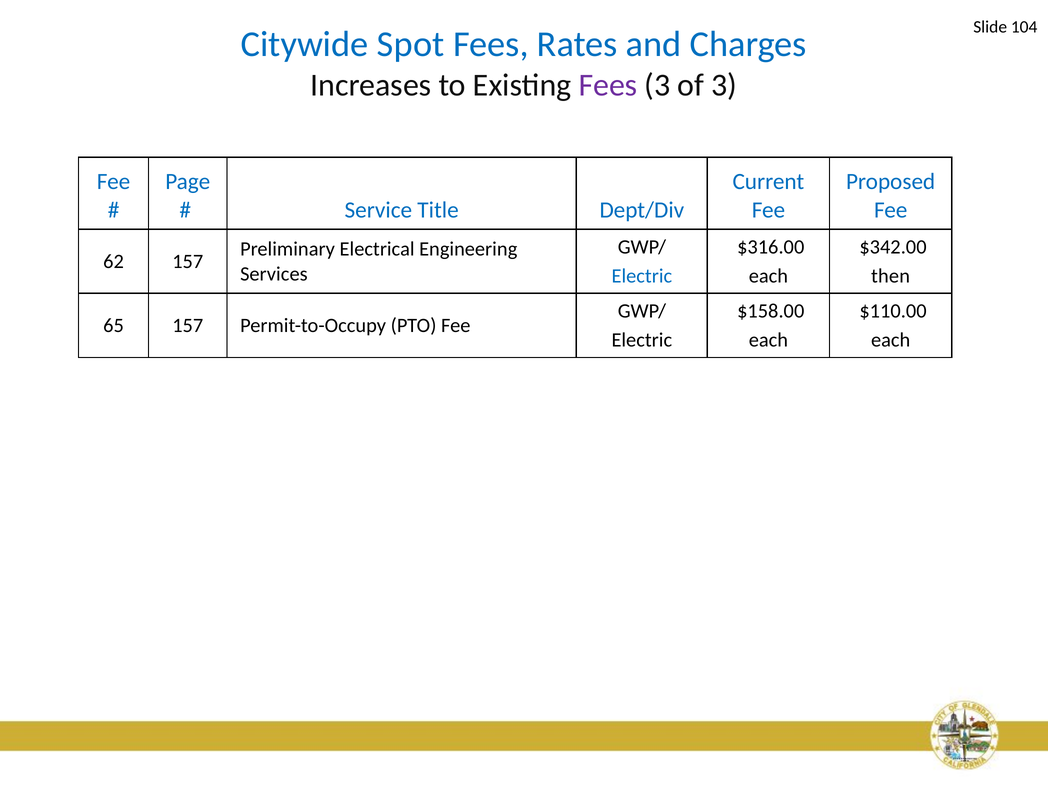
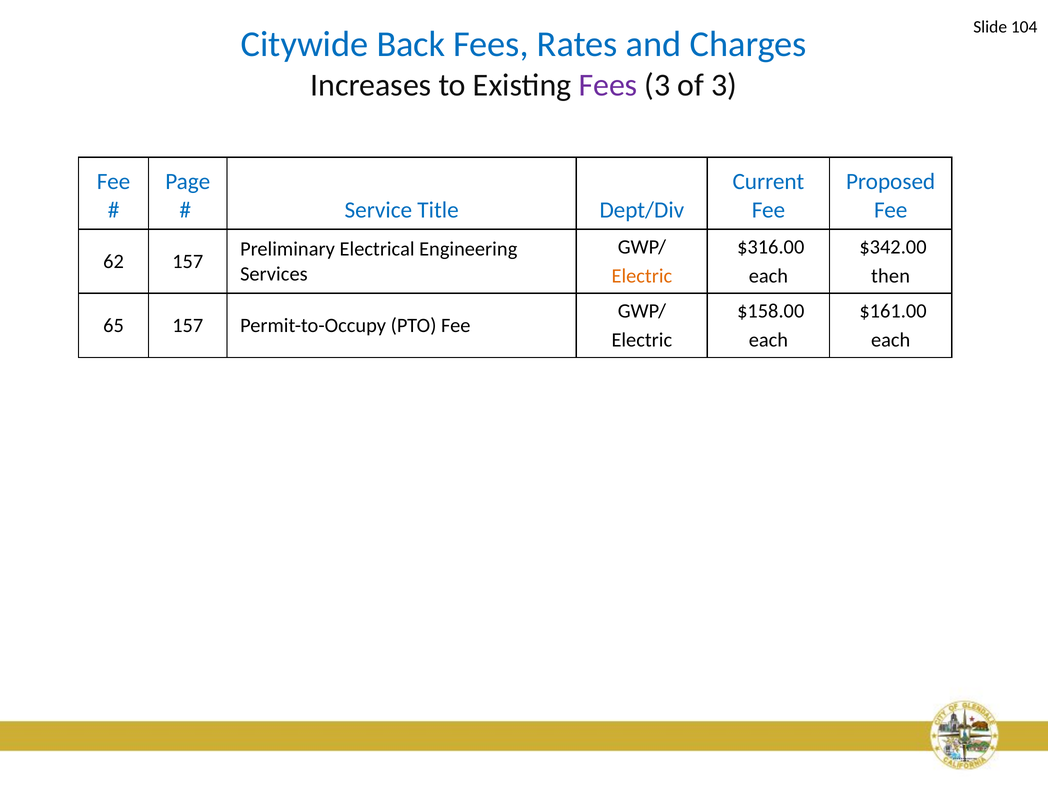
Spot: Spot -> Back (411, 44)
Electric colour: blue -> orange (642, 276)
$110.00: $110.00 -> $161.00 (893, 311)
